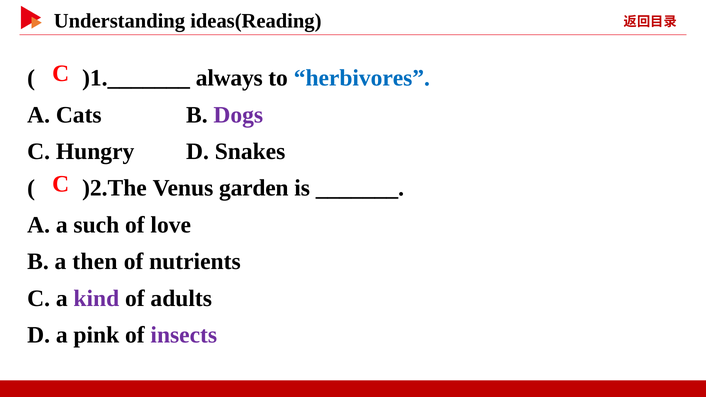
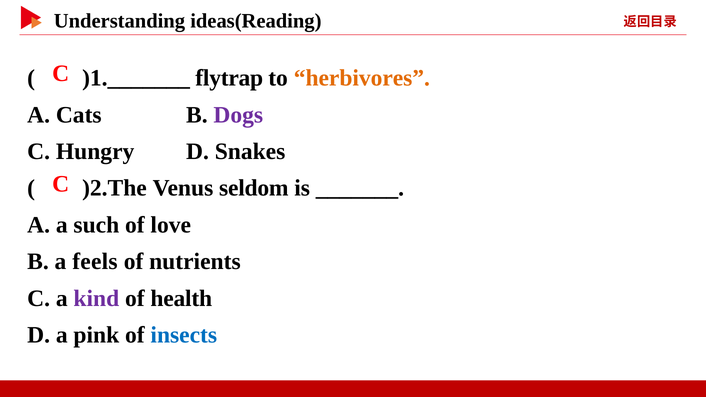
always: always -> flytrap (229, 78)
herbivores colour: blue -> orange (362, 78)
garden: garden -> seldom (254, 188)
then: then -> feels (95, 262)
adults: adults -> health (181, 298)
insects colour: purple -> blue (184, 335)
